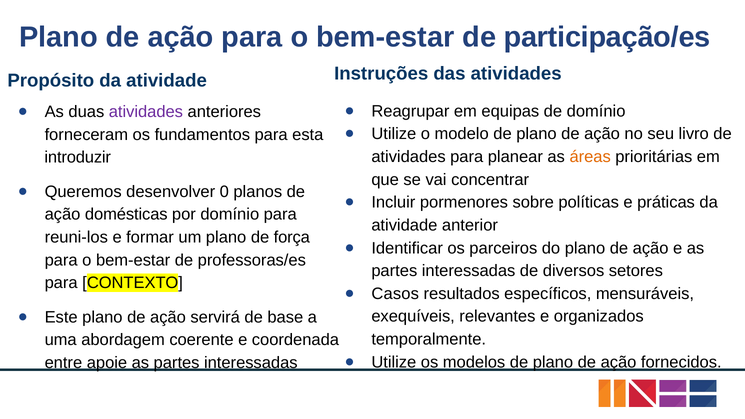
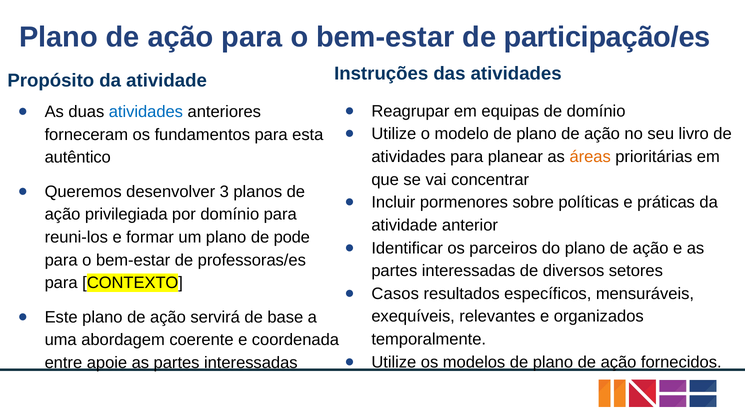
atividades colour: purple -> blue (146, 112)
introduzir: introduzir -> autêntico (78, 157)
0: 0 -> 3 (224, 192)
domésticas: domésticas -> privilegiada (126, 214)
força: força -> pode (292, 237)
